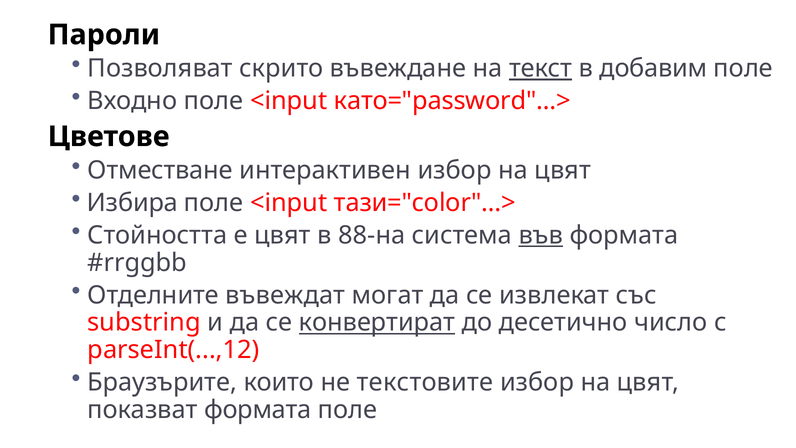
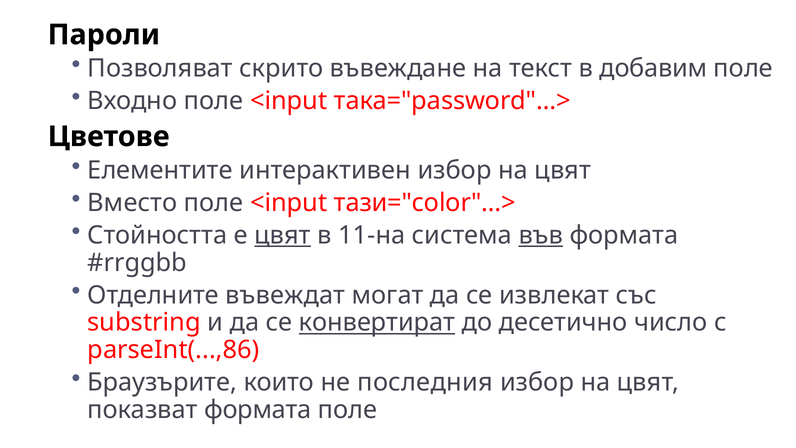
текст underline: present -> none (541, 69)
като="password"…>: като="password"…> -> така="password"…> (452, 101)
Отместване: Отместване -> Елементите (160, 170)
Избира: Избира -> Вместо (132, 203)
цвят underline: none -> present (283, 235)
88-на: 88-на -> 11-на (372, 235)
parseInt(...,12: parseInt(...,12 -> parseInt(...,86 (173, 350)
текстовите: текстовите -> последния (425, 382)
